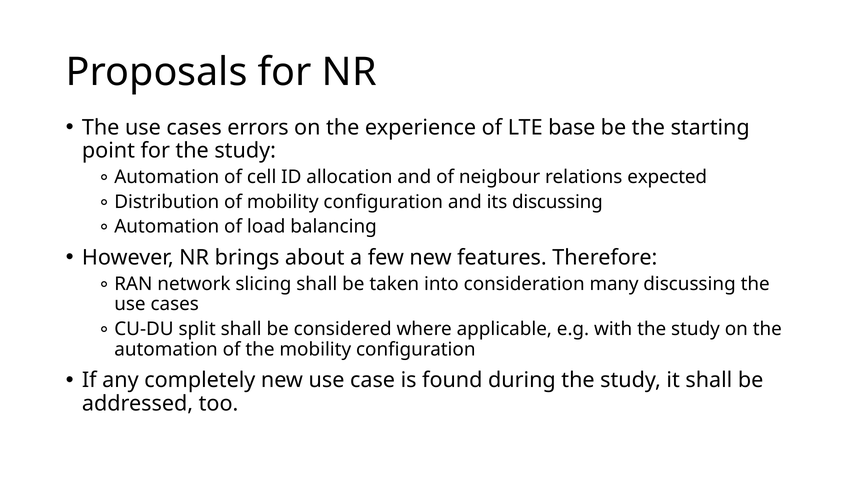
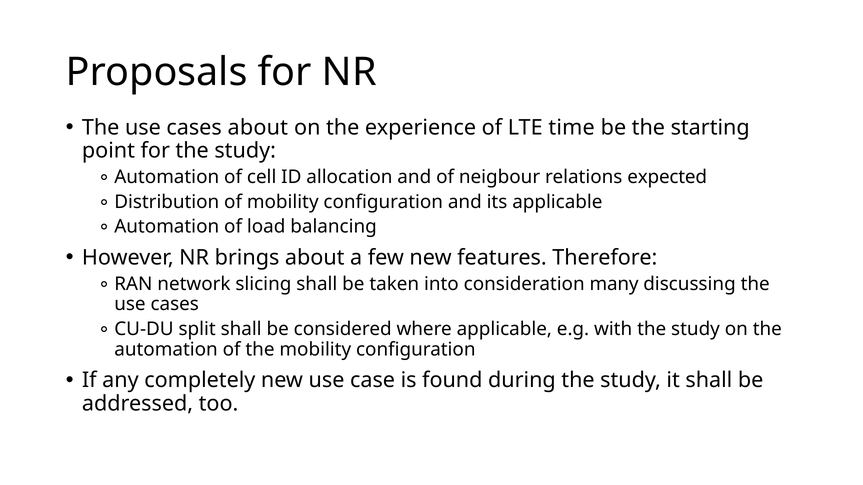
cases errors: errors -> about (258, 128)
base: base -> time (572, 128)
its discussing: discussing -> applicable (557, 202)
